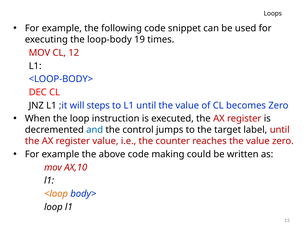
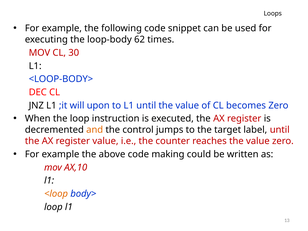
19: 19 -> 62 (140, 40)
12: 12 -> 30 (74, 53)
steps: steps -> upon (98, 105)
and colour: blue -> orange (95, 130)
